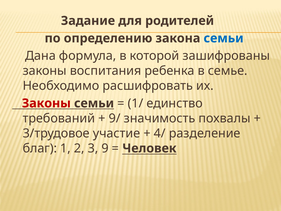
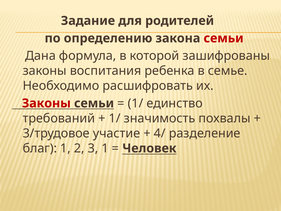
семьи colour: blue -> red (224, 38)
9/: 9/ -> 1/ (115, 118)
3 9: 9 -> 1 (105, 148)
